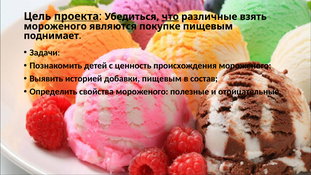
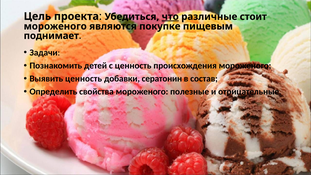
проекта underline: present -> none (76, 16)
взять: взять -> стоит (253, 17)
Выявить историей: историей -> ценность (84, 79)
добавки пищевым: пищевым -> сератонин (162, 79)
